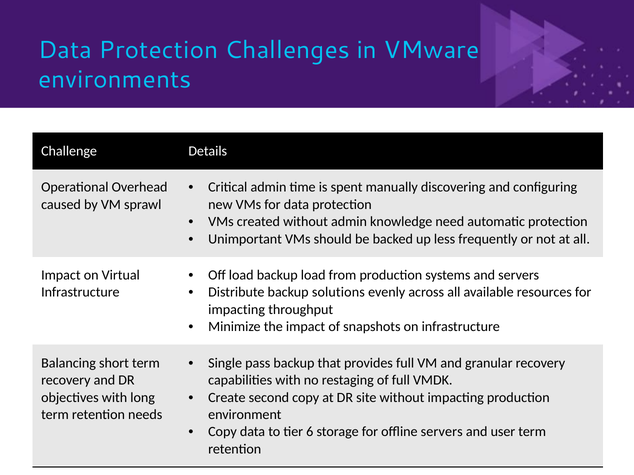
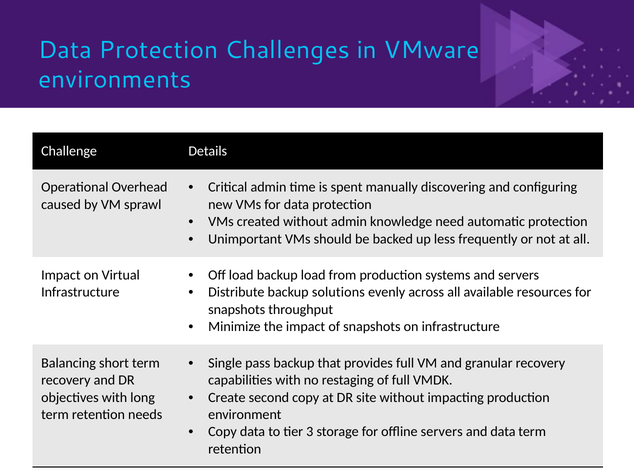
impacting: impacting -> snapshots (237, 310)
6: 6 -> 3 (310, 432)
and user: user -> data (503, 432)
